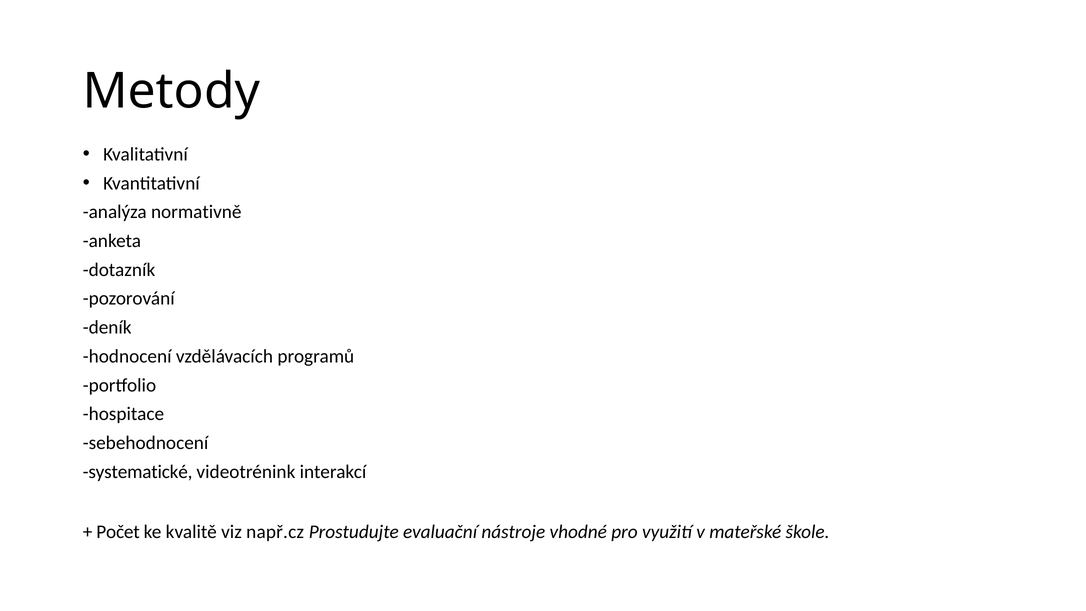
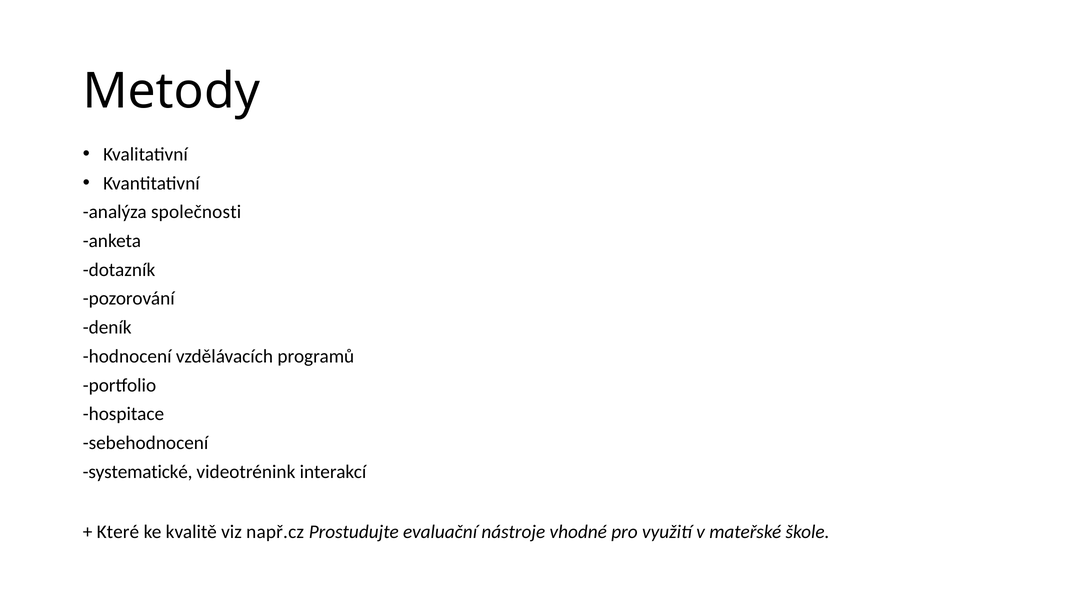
normativně: normativně -> společnosti (196, 212)
Počet: Počet -> Které (118, 532)
